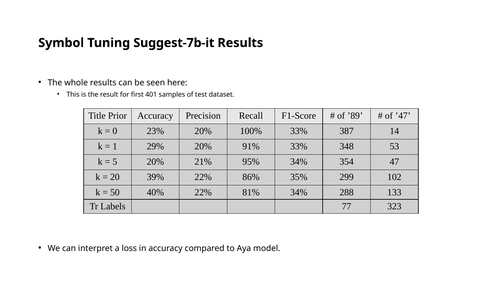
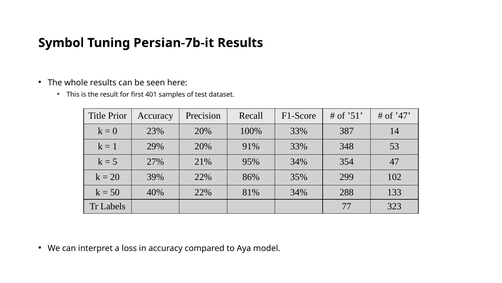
Suggest-7b-it: Suggest-7b-it -> Persian-7b-it (174, 43)
’89: ’89 -> ’51 (355, 116)
5 20%: 20% -> 27% (155, 161)
